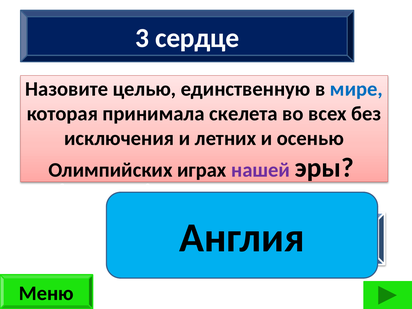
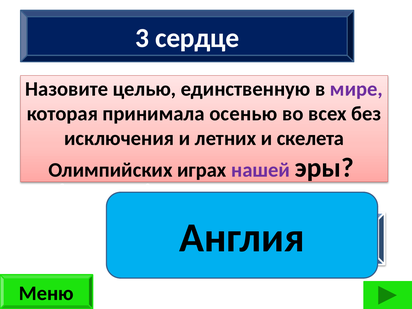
мире colour: blue -> purple (356, 89)
скелета: скелета -> осенью (243, 114)
осенью: осенью -> скелета (311, 138)
